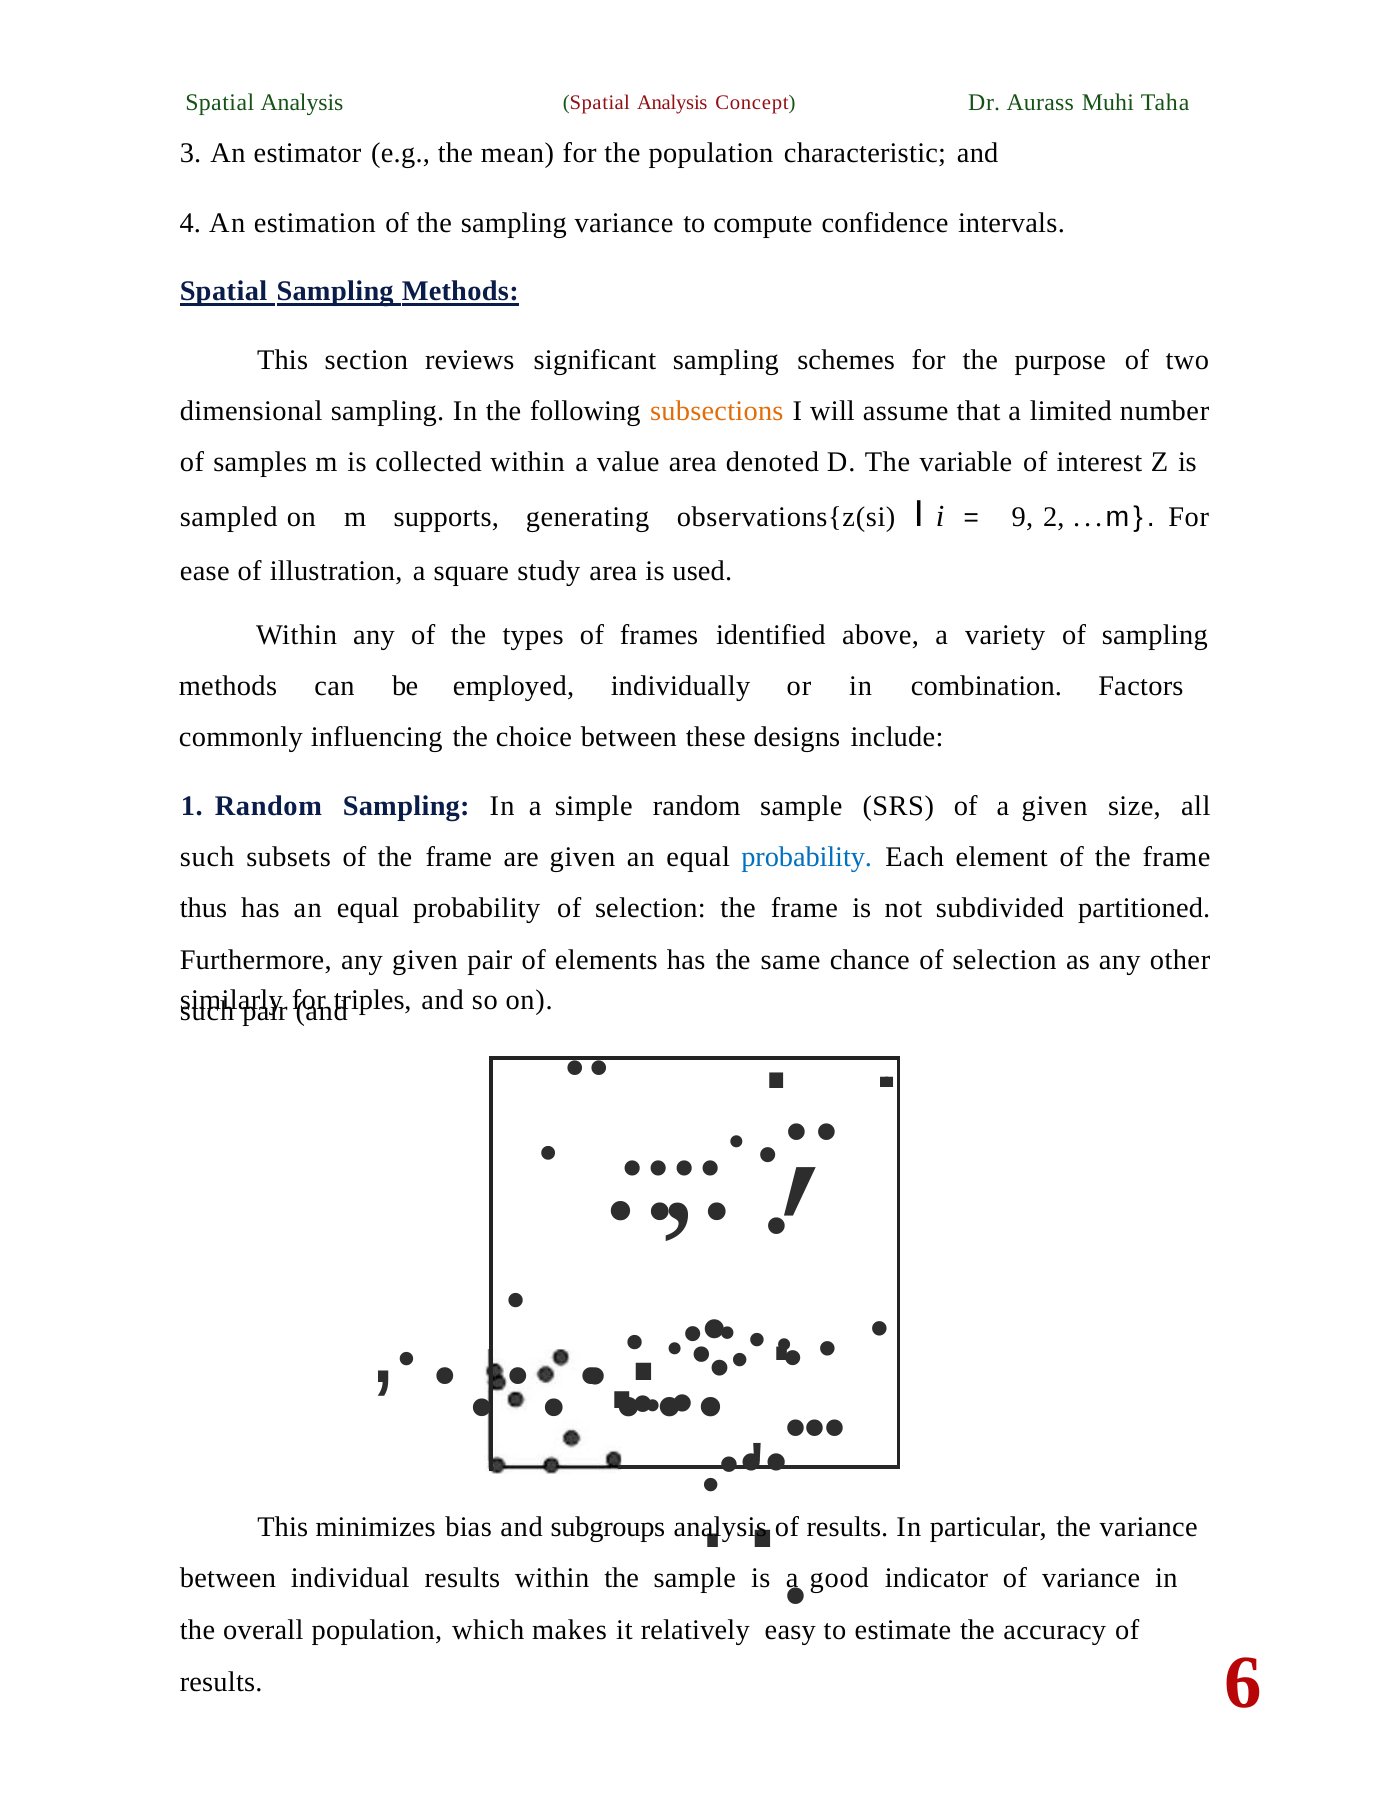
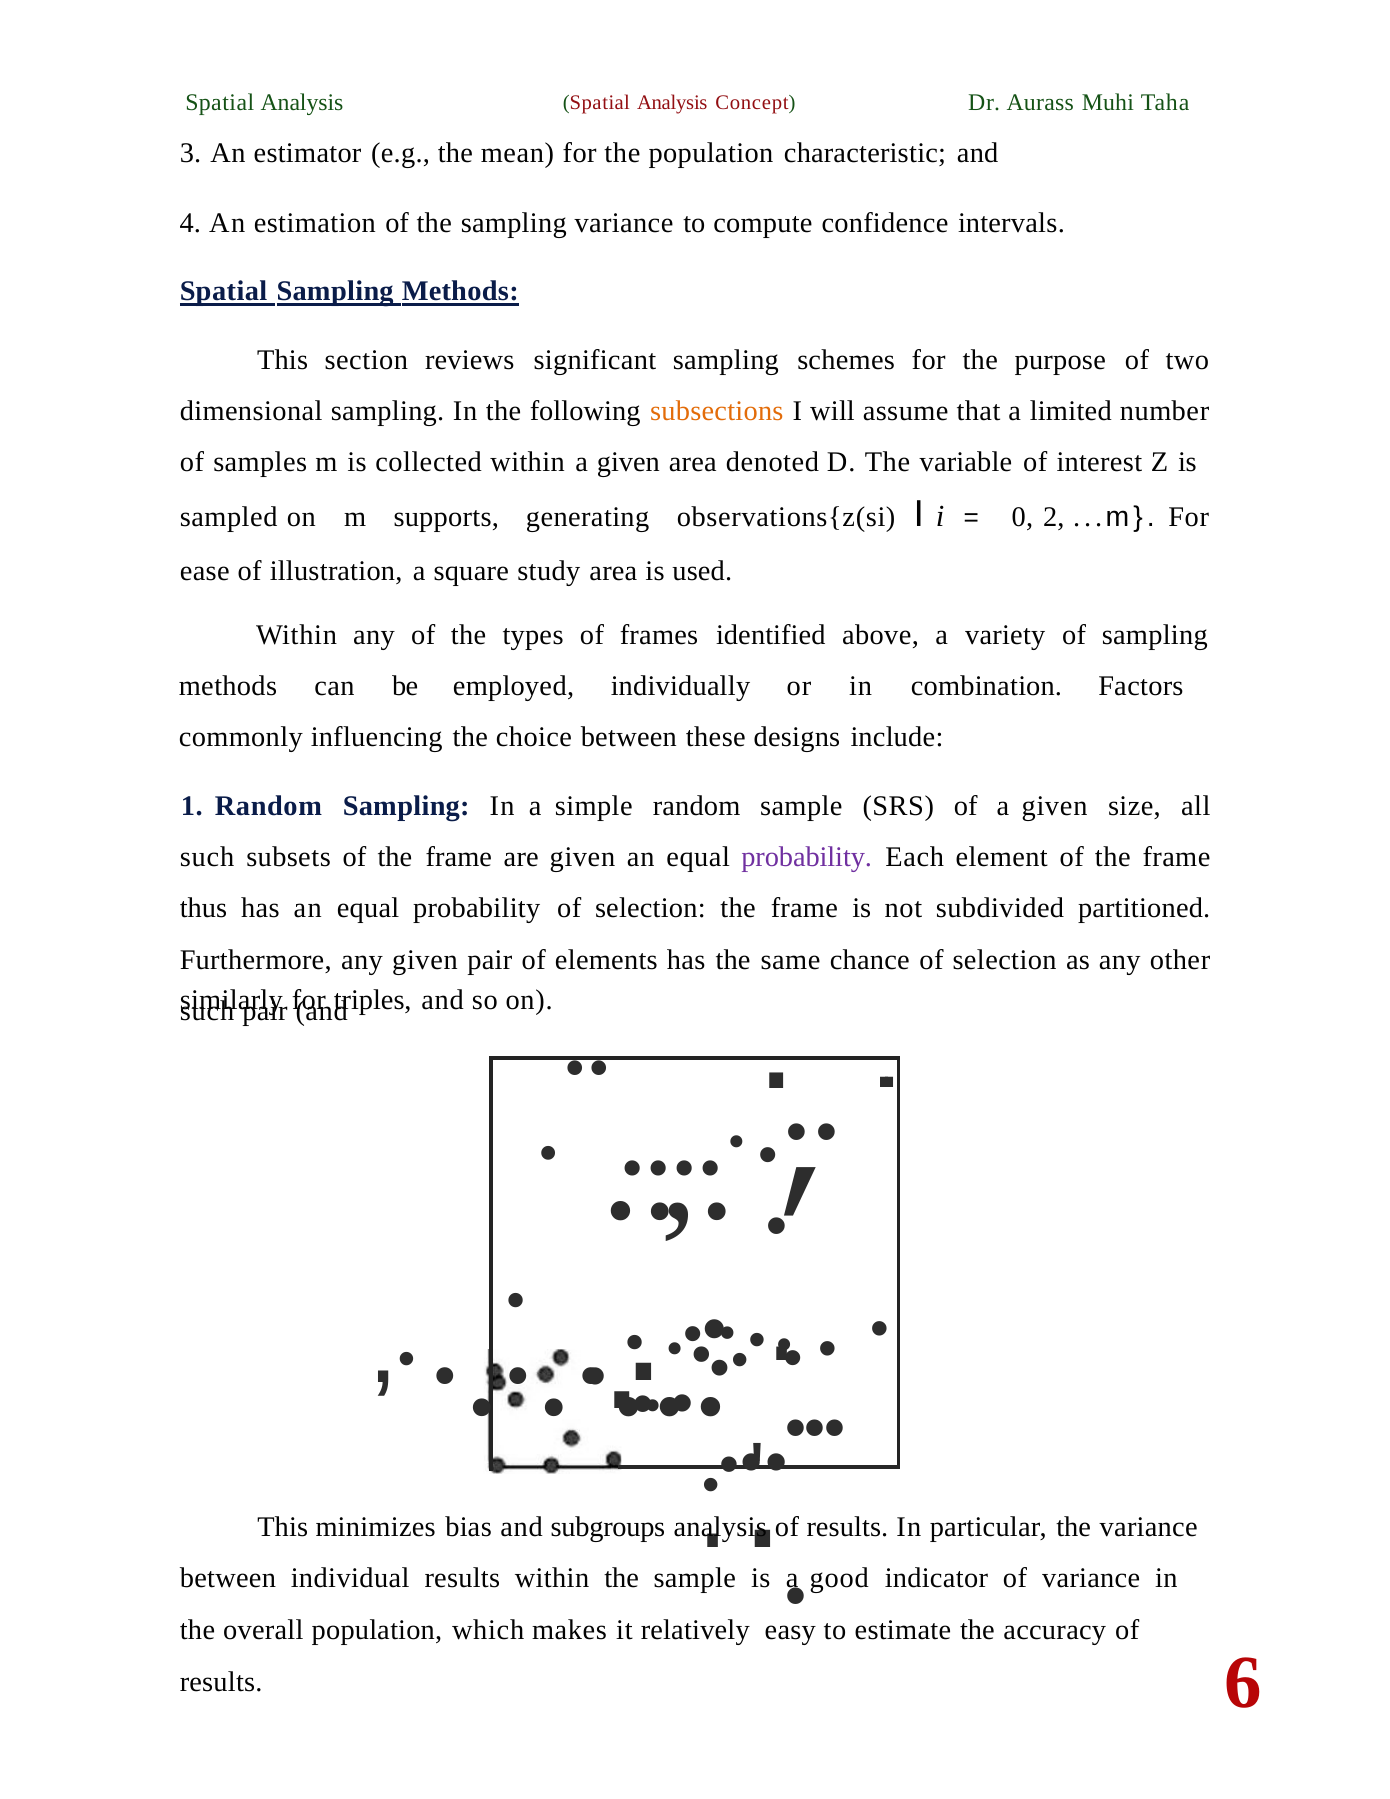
within a value: value -> given (628, 462)
9: 9 -> 0 (1022, 517)
probability colour: blue -> purple (807, 857)
